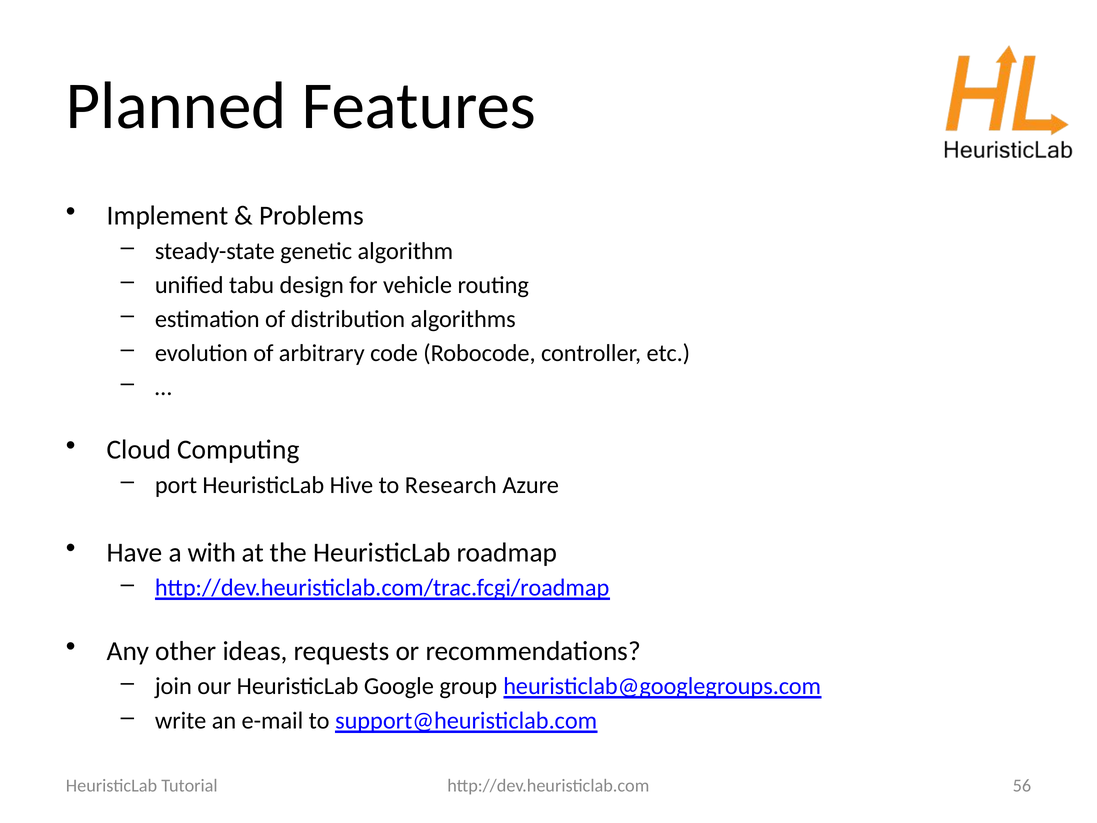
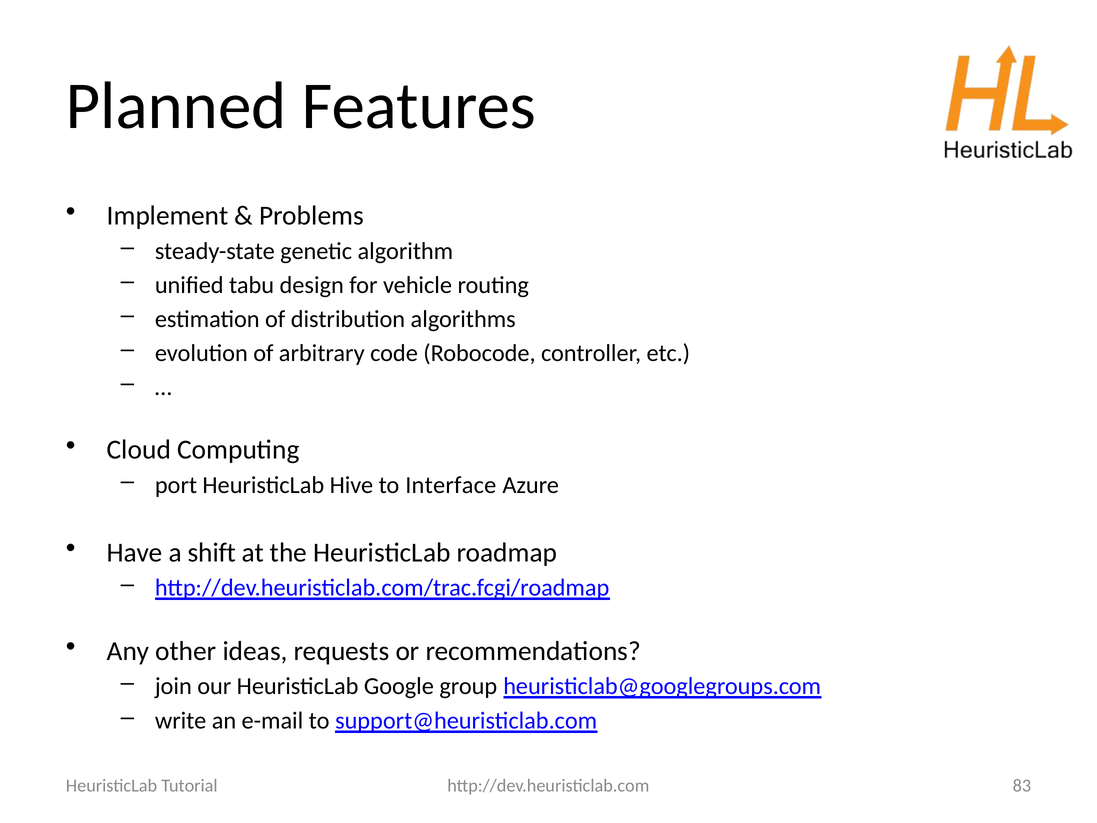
Research: Research -> Interface (451, 485)
with: with -> shift (212, 552)
56: 56 -> 83 (1022, 786)
